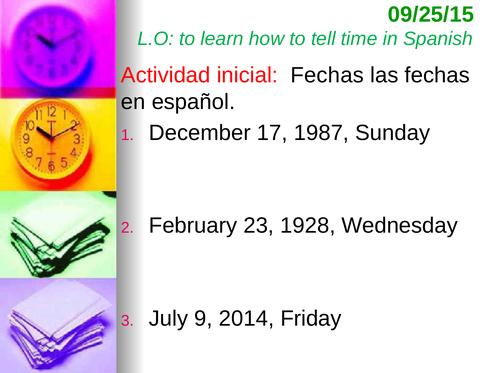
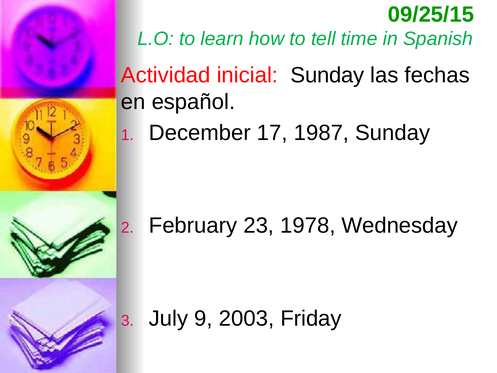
inicial Fechas: Fechas -> Sunday (327, 75)
1928: 1928 -> 1978 (308, 226)
2014: 2014 -> 2003 (246, 318)
